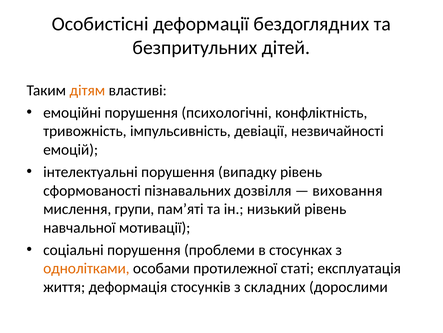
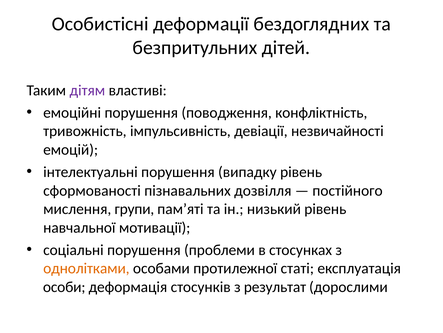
дітям colour: orange -> purple (87, 90)
психологічні: психологічні -> поводження (227, 112)
виховання: виховання -> постійного (348, 190)
життя: життя -> особи (64, 286)
складних: складних -> результат (275, 286)
